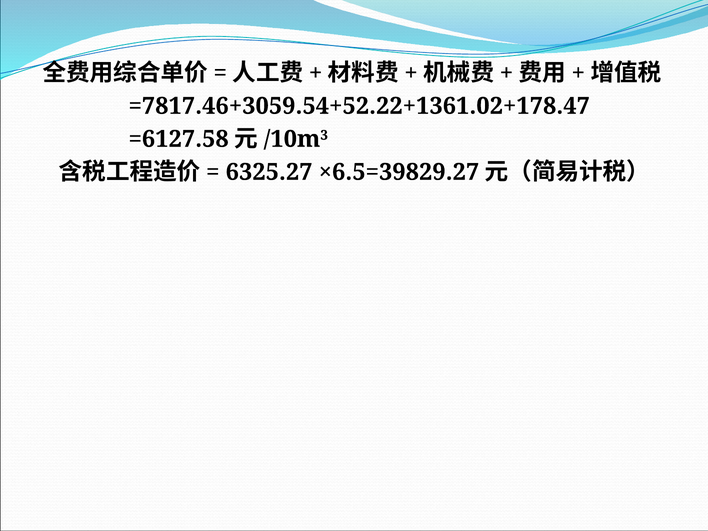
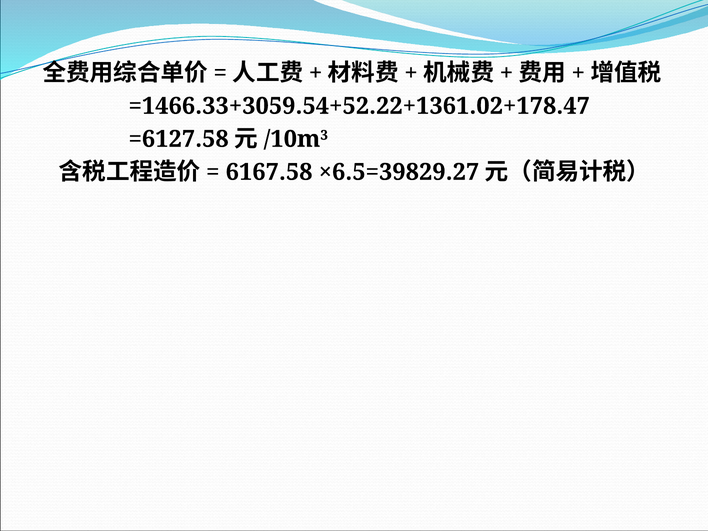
=7817.46+3059.54+52.22+1361.02+178.47: =7817.46+3059.54+52.22+1361.02+178.47 -> =1466.33+3059.54+52.22+1361.02+178.47 (359, 106)
6325.27: 6325.27 -> 6167.58 (269, 172)
